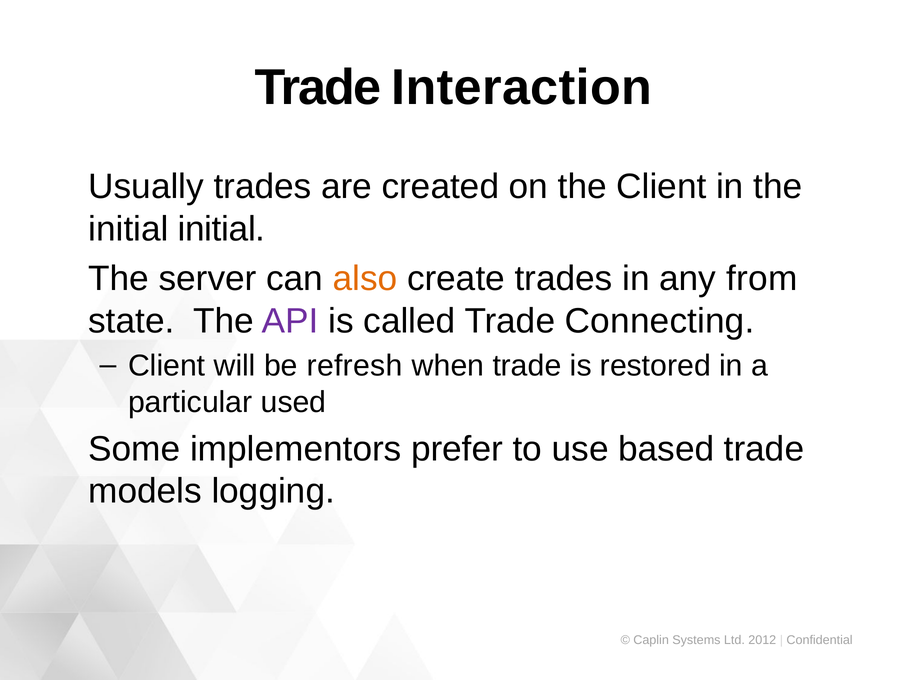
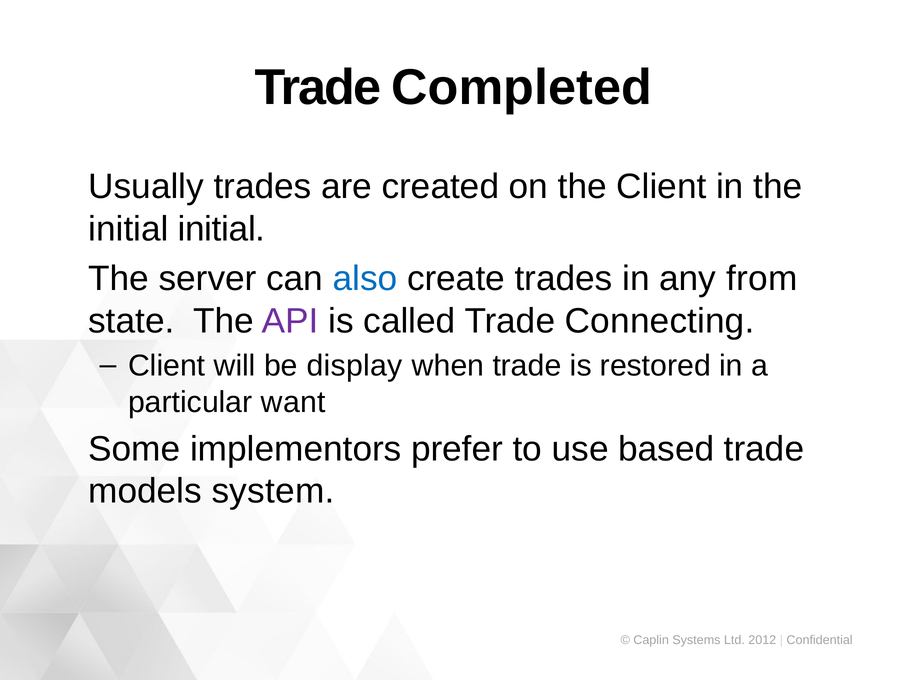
Interaction: Interaction -> Completed (522, 87)
also colour: orange -> blue (365, 279)
refresh: refresh -> display (355, 366)
used: used -> want (293, 402)
logging: logging -> system (273, 491)
